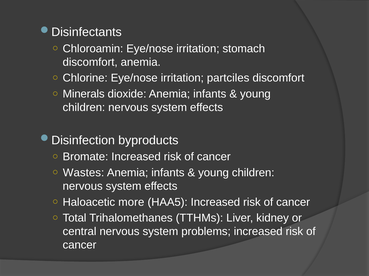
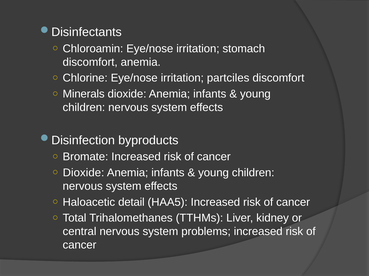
Wastes: Wastes -> Dioxide (84, 173)
more: more -> detail (131, 203)
